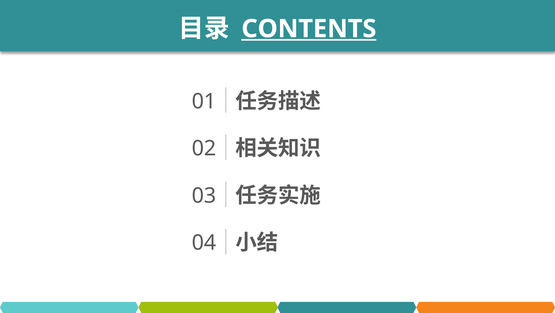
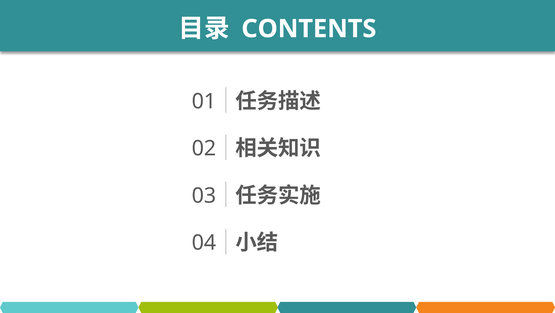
CONTENTS underline: present -> none (309, 29)
